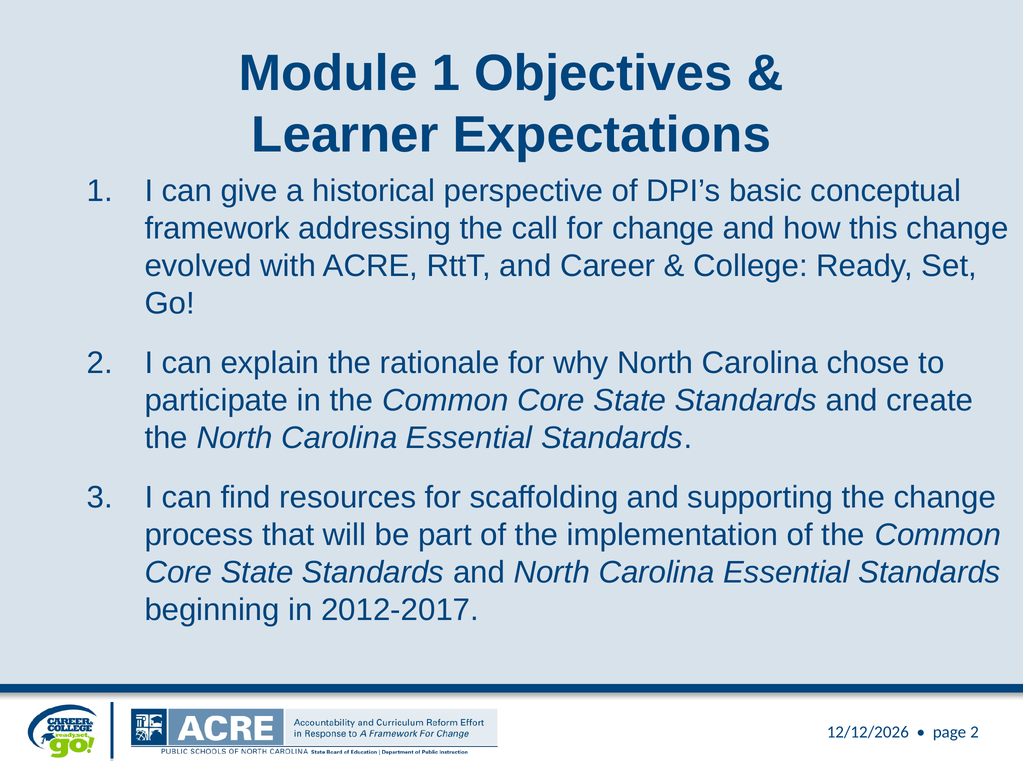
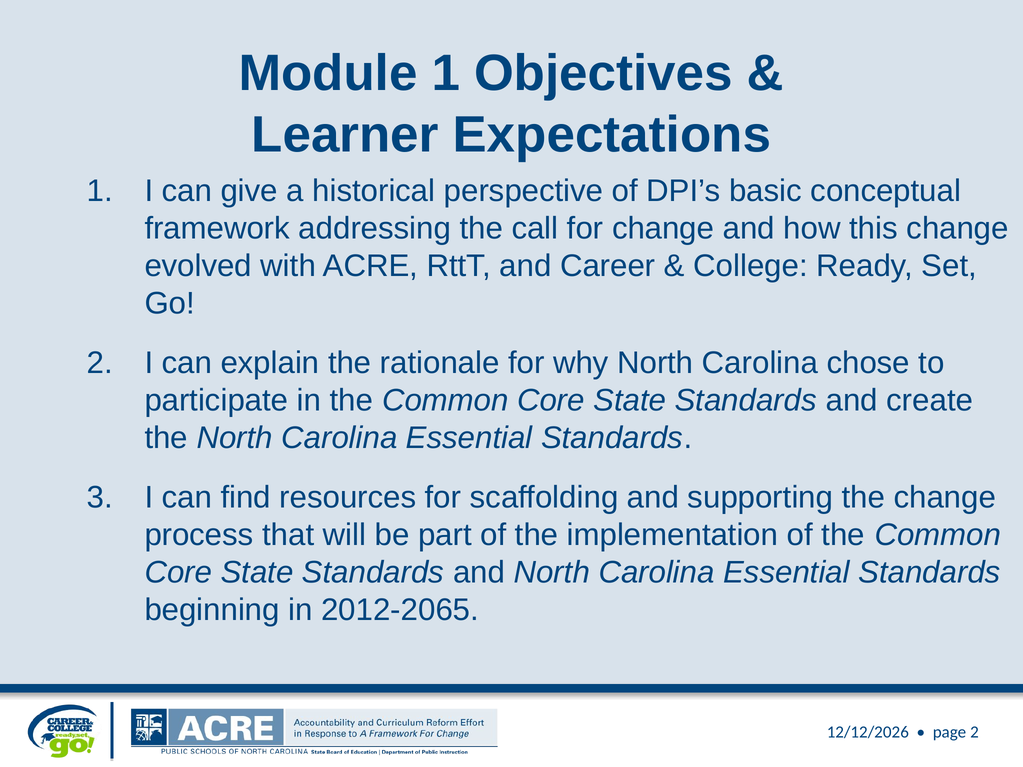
2012-2017: 2012-2017 -> 2012-2065 (400, 610)
